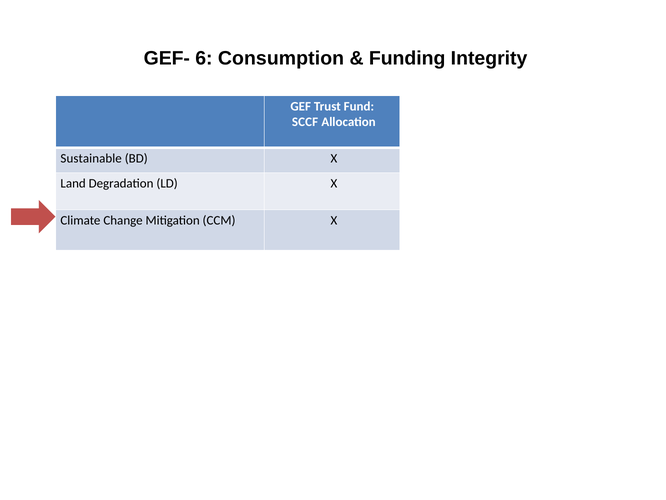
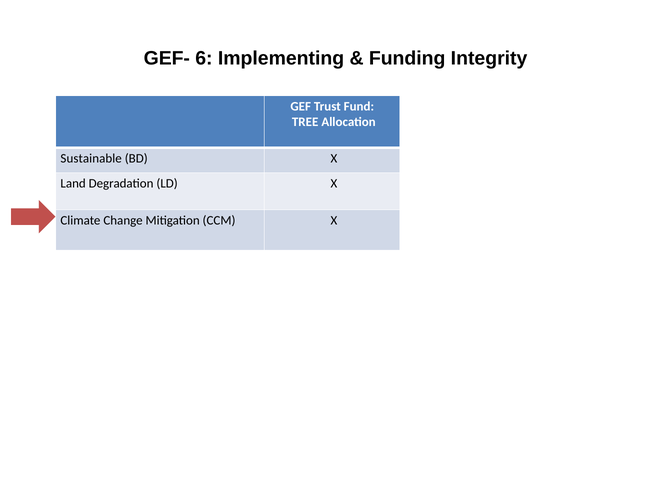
Consumption: Consumption -> Implementing (281, 58)
SCCF: SCCF -> TREE (305, 122)
